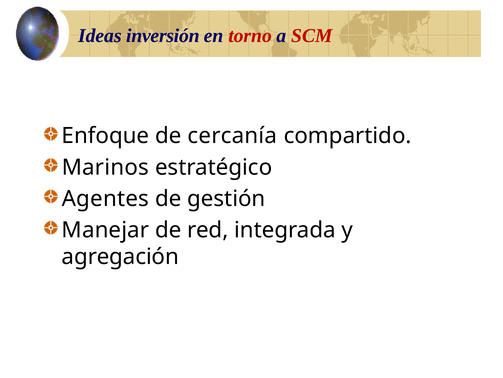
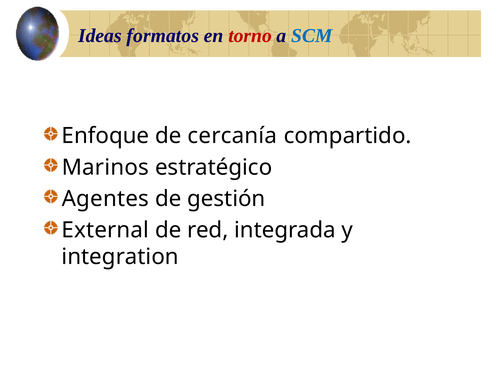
inversión: inversión -> formatos (163, 36)
SCM colour: red -> blue (312, 36)
Manejar: Manejar -> External (105, 230)
agregación: agregación -> integration (120, 256)
